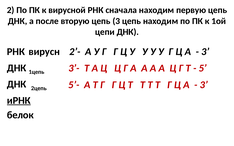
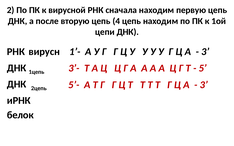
цепь 3: 3 -> 4 (116, 21)
2’-: 2’- -> 1’- (75, 52)
иРНК underline: present -> none (19, 101)
